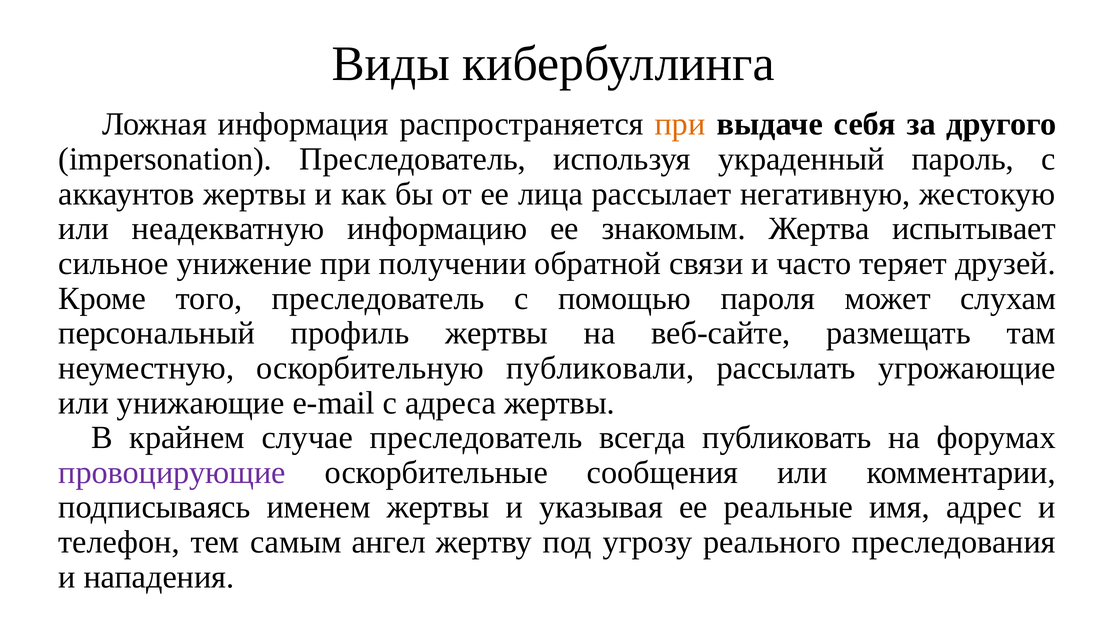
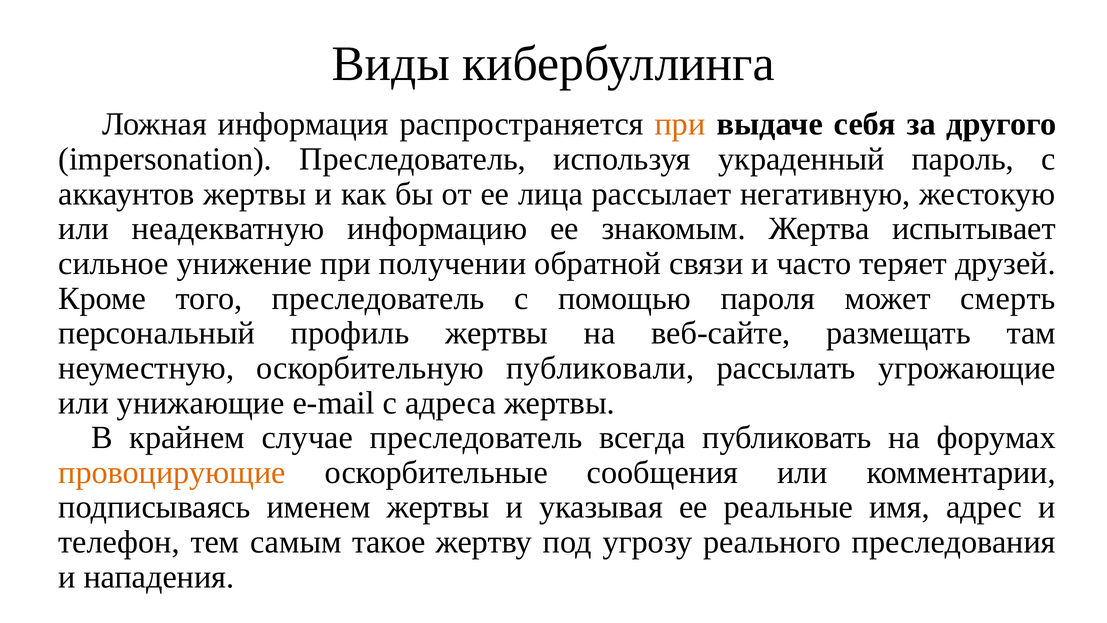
слухам: слухам -> смерть (1008, 298)
провоцирующие colour: purple -> orange (172, 472)
ангел: ангел -> такое (389, 542)
